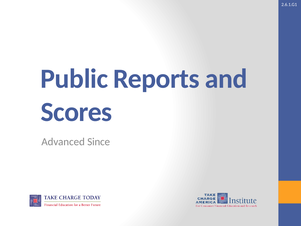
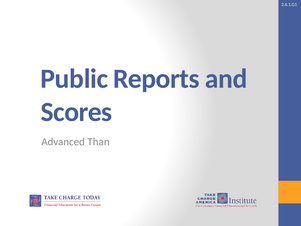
Since: Since -> Than (99, 142)
